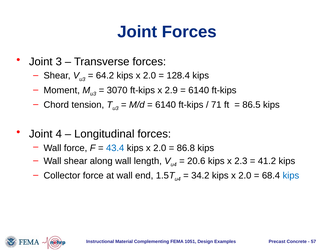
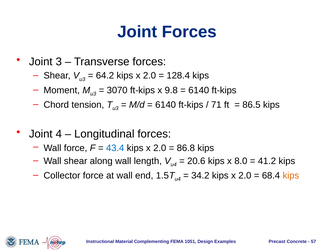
2.9: 2.9 -> 9.8 (171, 90)
2.3: 2.3 -> 8.0 (241, 161)
kips colour: blue -> orange (291, 176)
